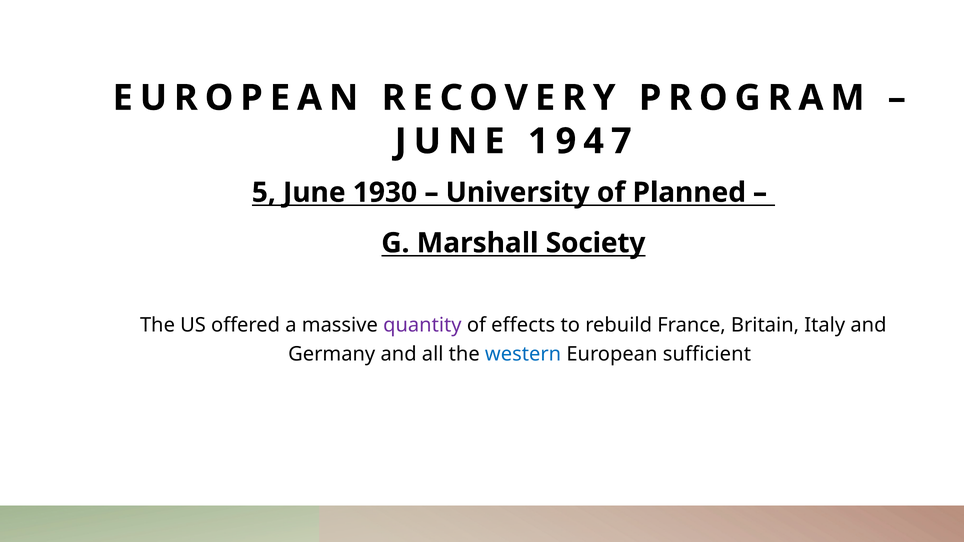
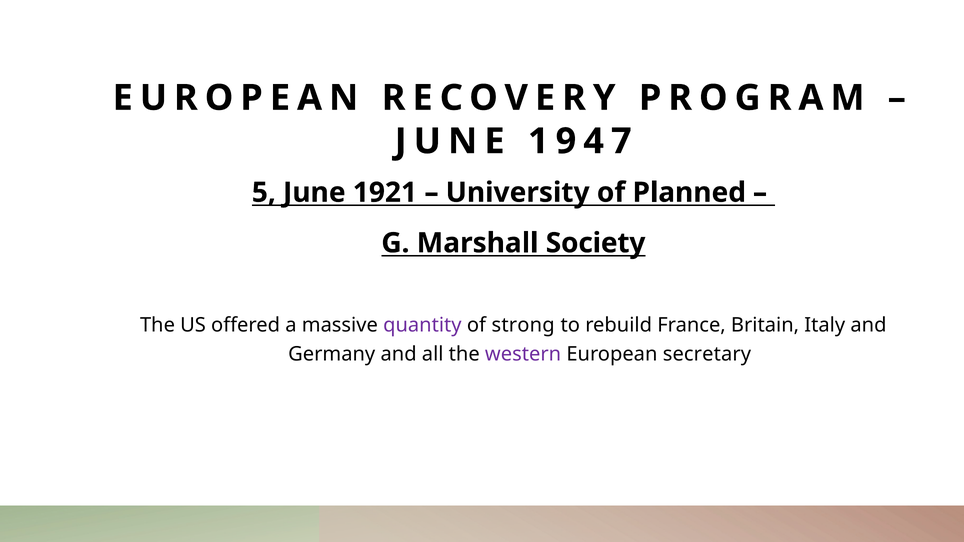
1930: 1930 -> 1921 (385, 193)
effects: effects -> strong (523, 325)
western colour: blue -> purple (523, 354)
sufficient: sufficient -> secretary (707, 354)
